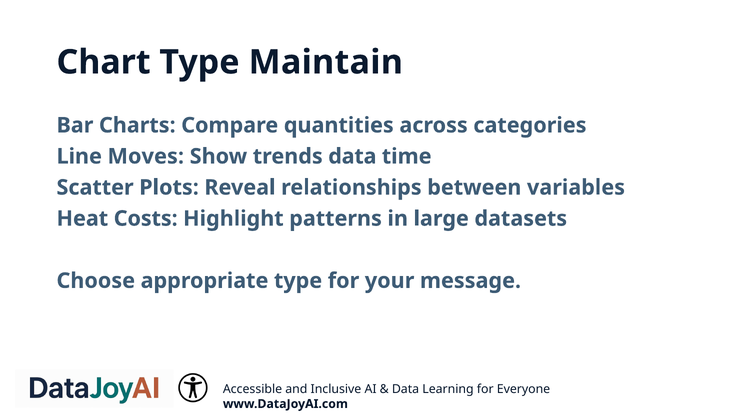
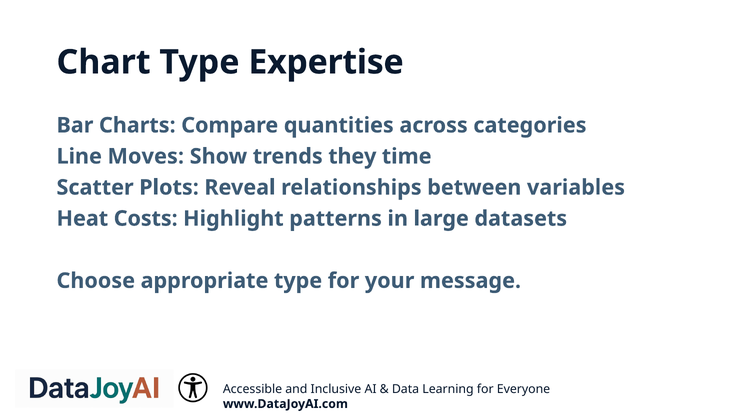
Maintain: Maintain -> Expertise (326, 62)
trends data: data -> they (352, 156)
